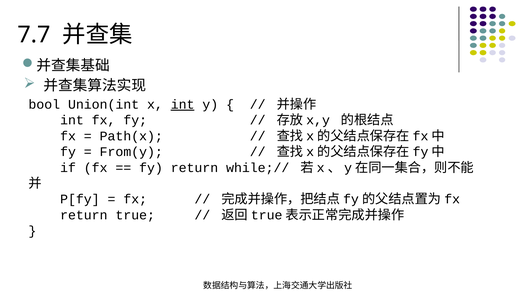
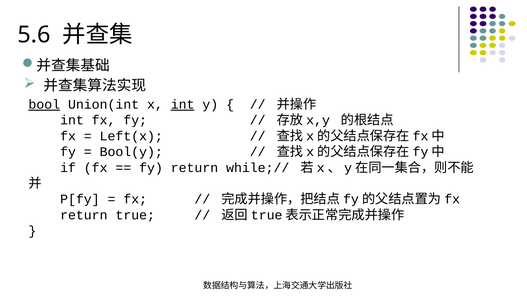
7.7: 7.7 -> 5.6 (34, 35)
bool underline: none -> present (44, 105)
Path(x: Path(x -> Left(x (131, 136)
From(y: From(y -> Bool(y (131, 152)
